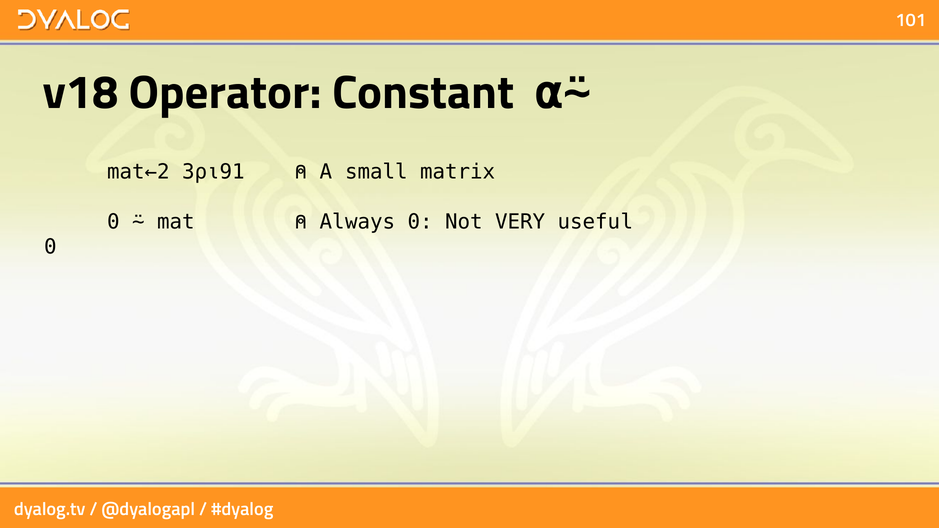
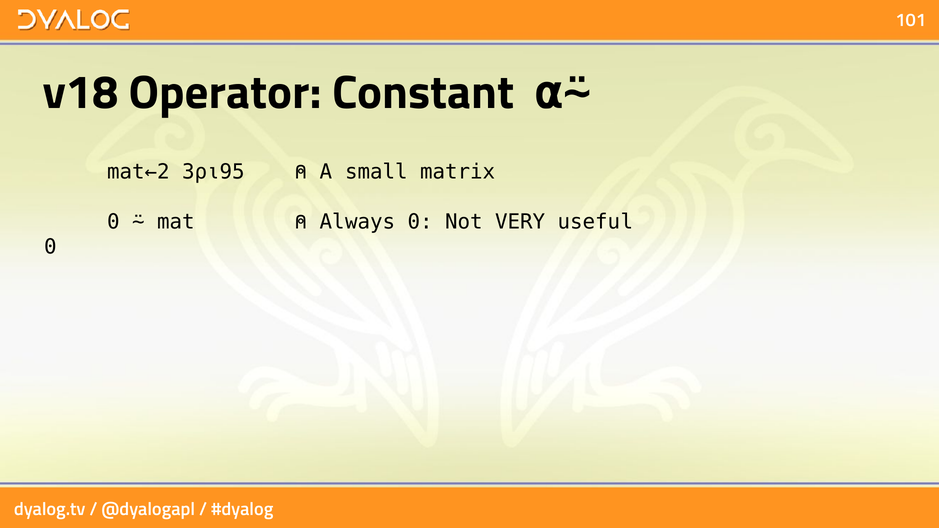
3⍴⍳91: 3⍴⍳91 -> 3⍴⍳95 (213, 172)
